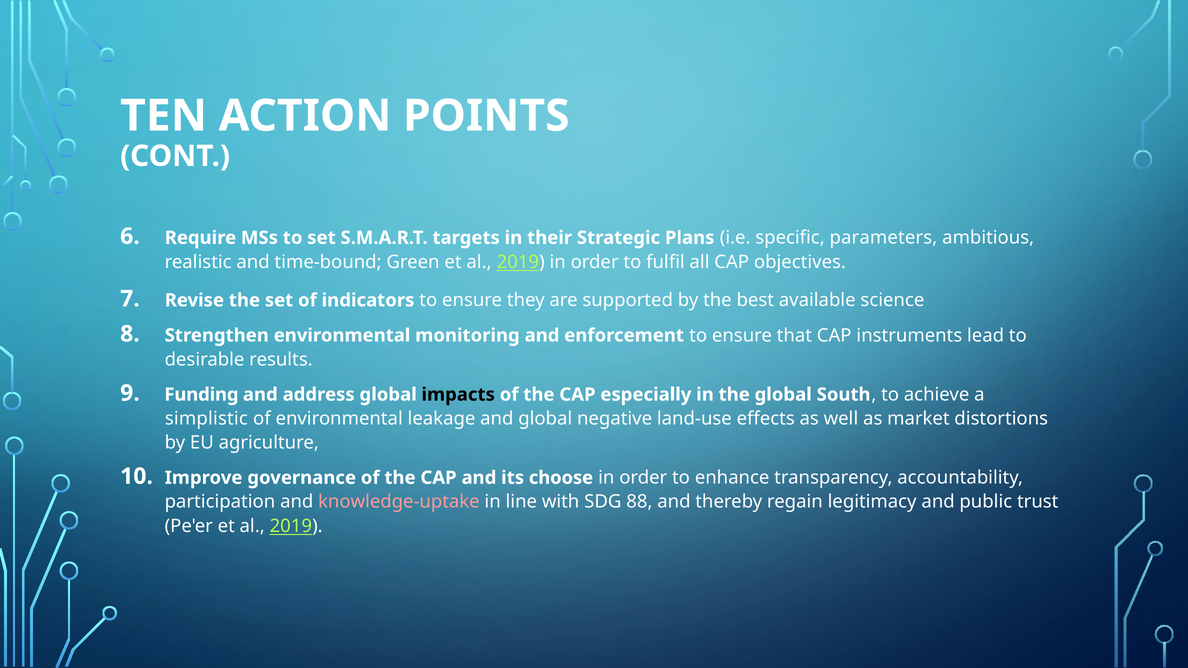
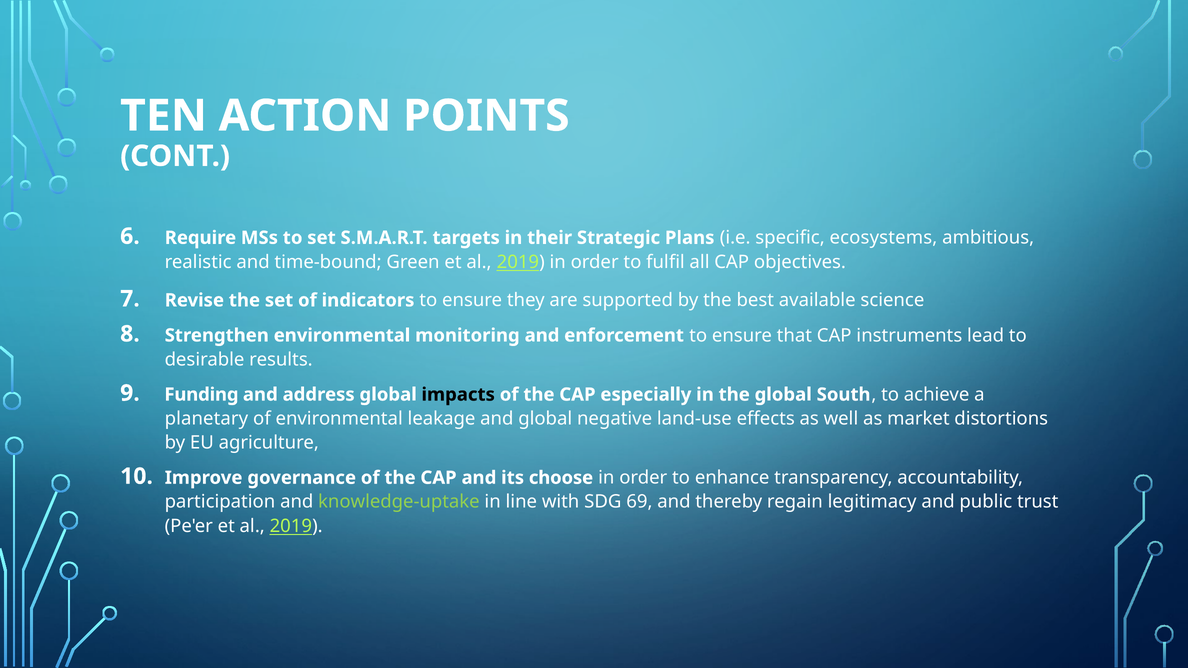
parameters: parameters -> ecosystems (883, 238)
simplistic: simplistic -> planetary (206, 419)
knowledge-uptake colour: pink -> light green (399, 502)
88: 88 -> 69 (639, 502)
